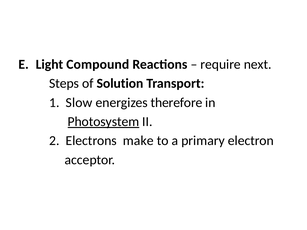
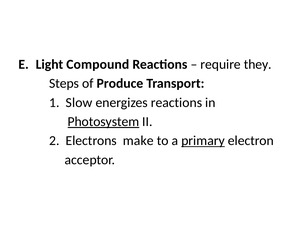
next: next -> they (258, 64)
Solution: Solution -> Produce (120, 84)
energizes therefore: therefore -> reactions (176, 103)
primary underline: none -> present (203, 141)
